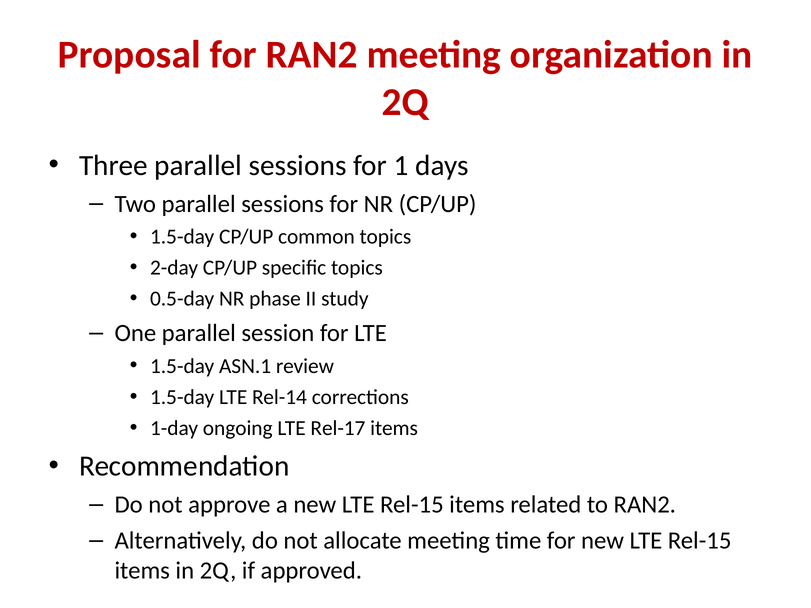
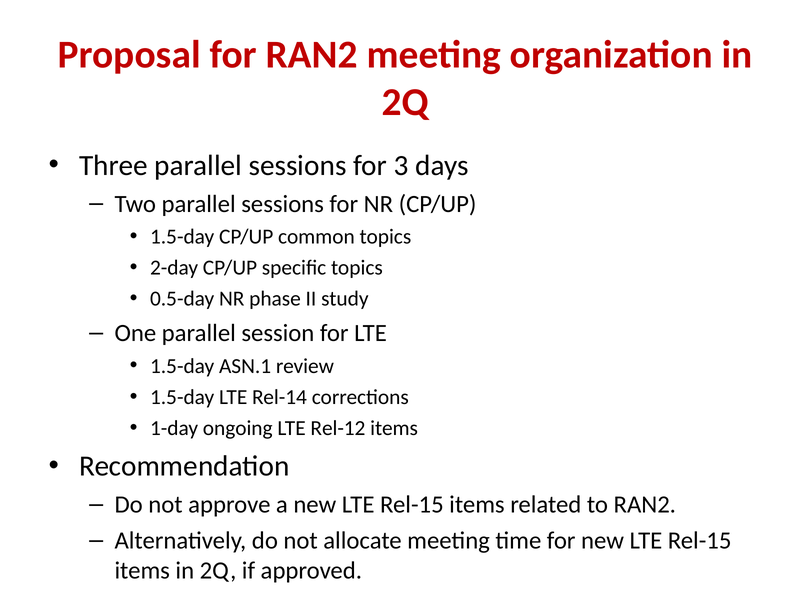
1: 1 -> 3 (401, 166)
Rel-17: Rel-17 -> Rel-12 (338, 428)
